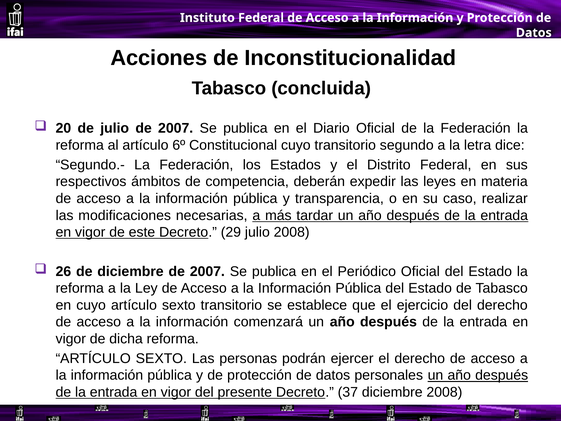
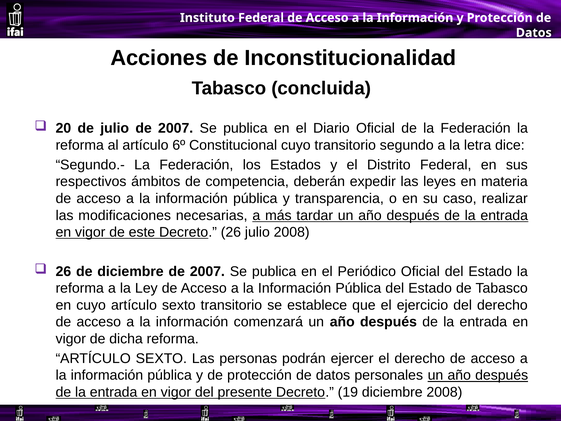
Decreto 29: 29 -> 26 (231, 232)
37: 37 -> 19 (348, 392)
